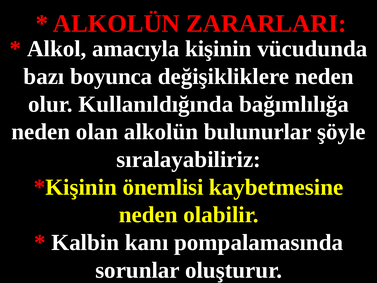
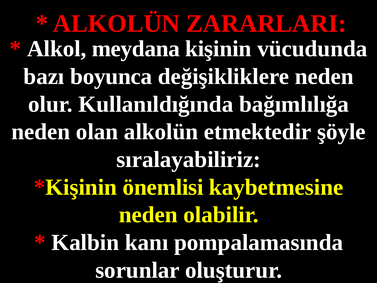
amacıyla: amacıyla -> meydana (136, 49)
bulunurlar: bulunurlar -> etmektedir (258, 132)
